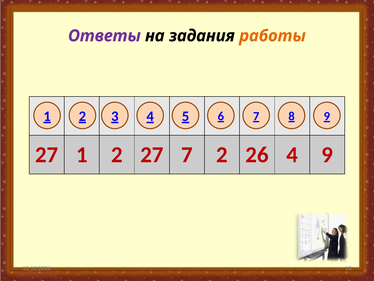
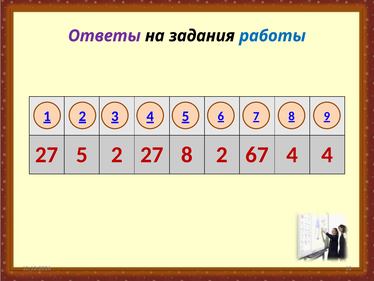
работы colour: orange -> blue (272, 36)
27 1: 1 -> 5 (82, 155)
27 7: 7 -> 8 (187, 155)
26: 26 -> 67 (257, 155)
4 9: 9 -> 4 (327, 155)
